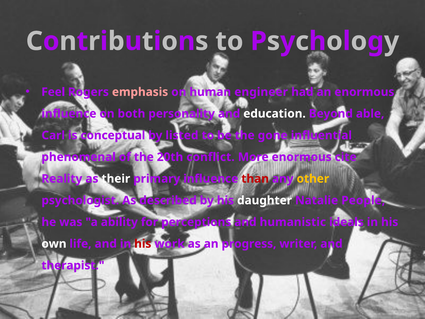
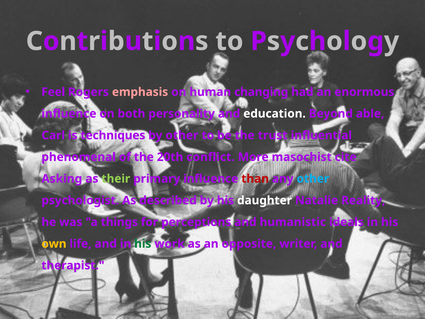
engineer: engineer -> changing (261, 92)
conceptual: conceptual -> techniques (113, 135)
by listed: listed -> other (182, 135)
gone: gone -> trust (273, 135)
More enormous: enormous -> masochist (302, 157)
Reality: Reality -> Asking (62, 179)
their colour: white -> light green (116, 179)
other colour: yellow -> light blue (313, 179)
People: People -> Reality (363, 200)
ability: ability -> things (119, 222)
own colour: white -> yellow (54, 244)
his colour: red -> green (143, 244)
progress: progress -> opposite (249, 244)
